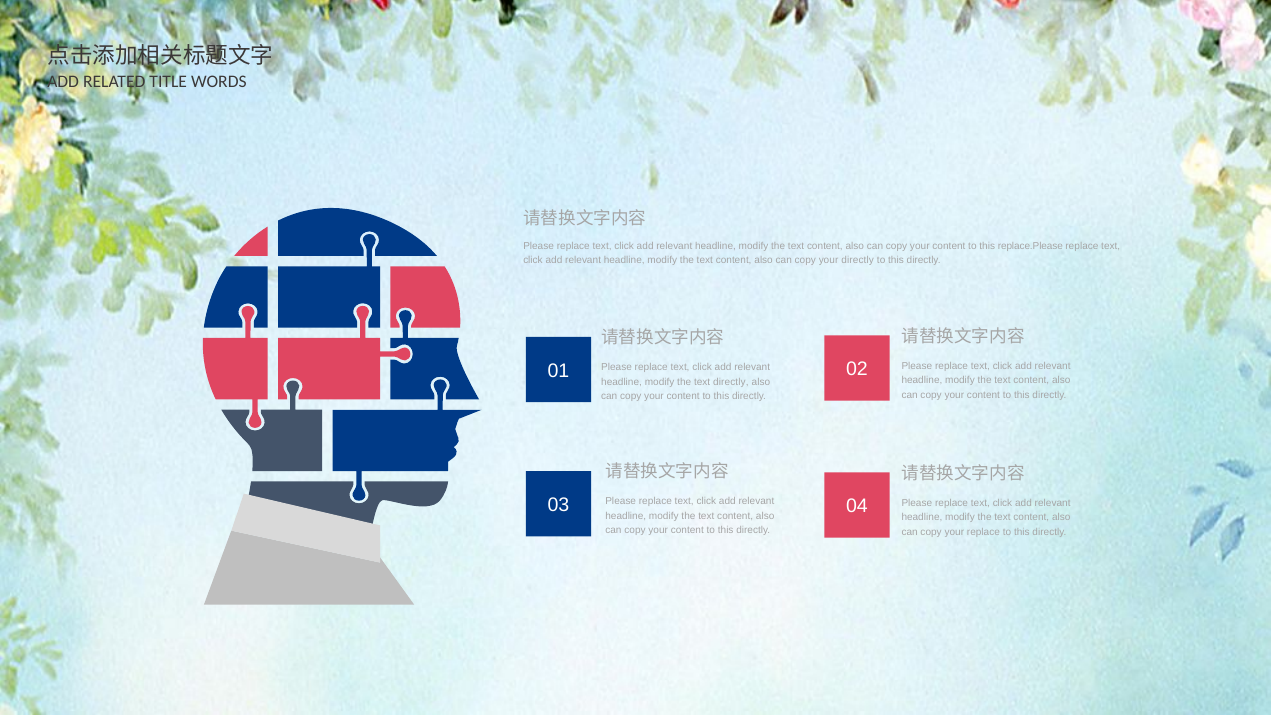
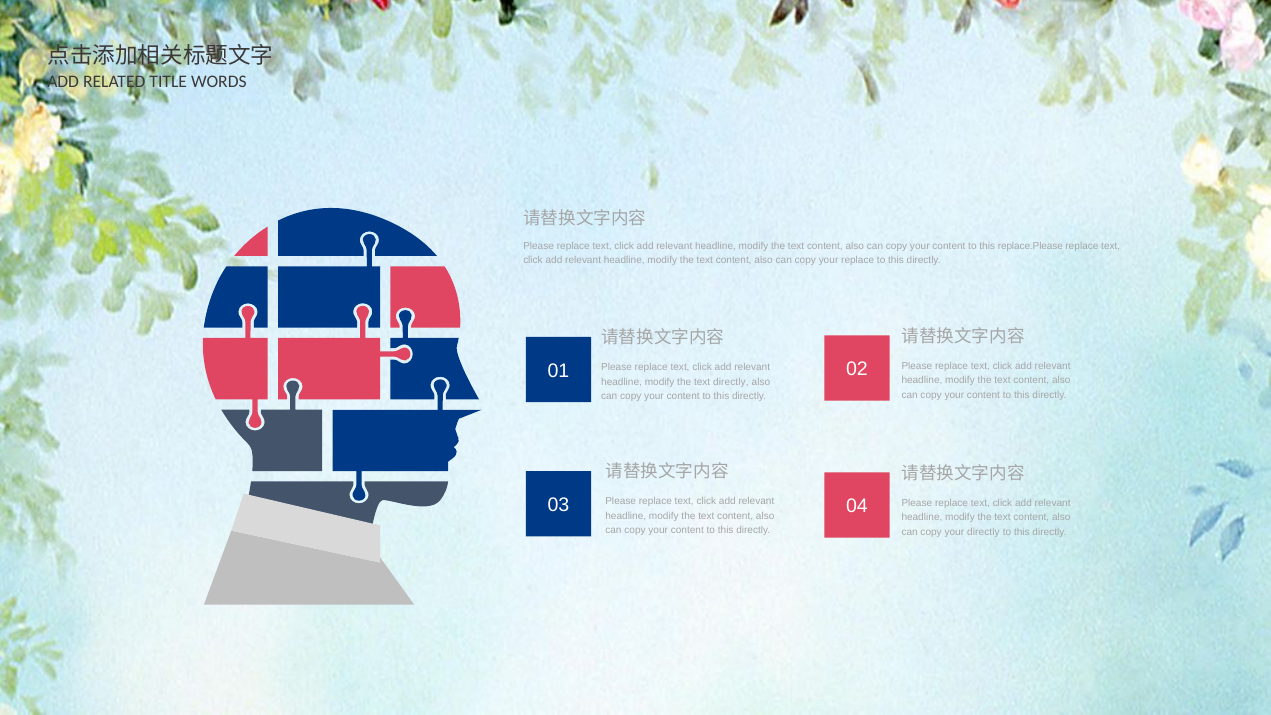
your directly: directly -> replace (858, 260)
your replace: replace -> directly (983, 532)
